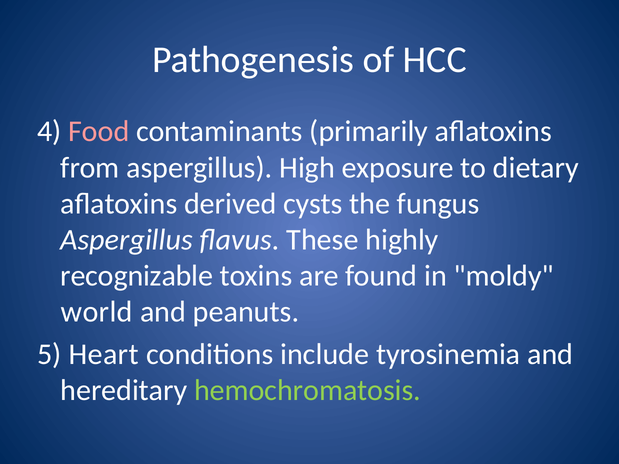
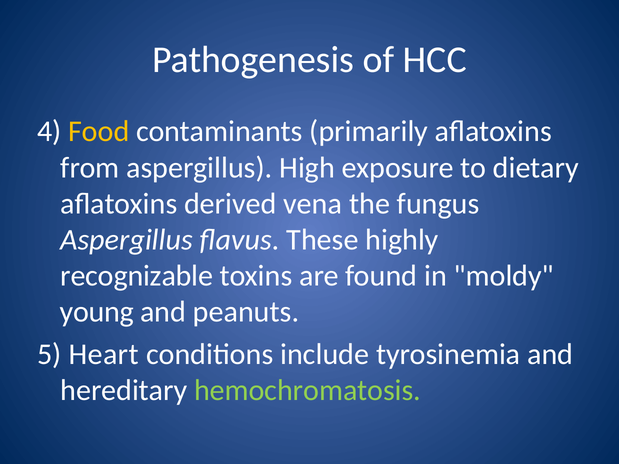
Food colour: pink -> yellow (99, 132)
cysts: cysts -> vena (313, 204)
world: world -> young (97, 312)
